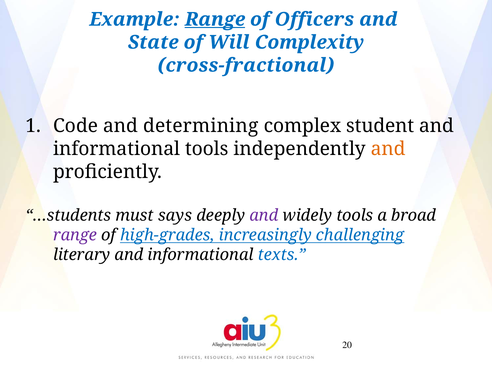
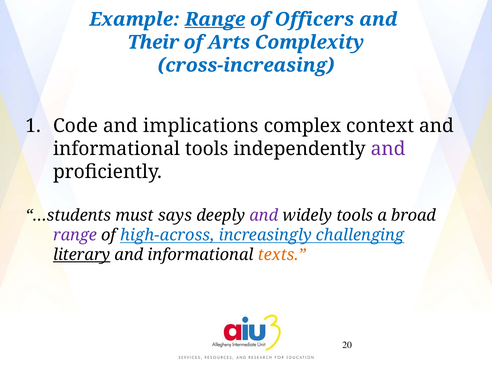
State: State -> Their (153, 42)
Will: Will -> Arts (229, 42)
cross-fractional: cross-fractional -> cross-increasing (246, 65)
determining: determining -> implications (201, 126)
student: student -> context (380, 126)
and colour: orange -> purple (388, 149)
high-grades: high-grades -> high-across (167, 235)
literary underline: none -> present (82, 255)
texts colour: blue -> orange (282, 255)
